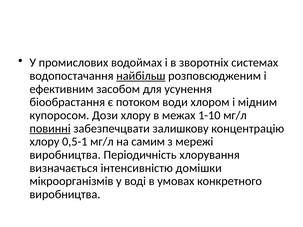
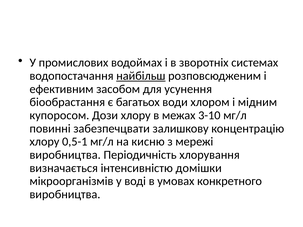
потоком: потоком -> багатьох (138, 102)
1-10: 1-10 -> 3-10 (209, 115)
повинні underline: present -> none (50, 129)
самим: самим -> кисню (148, 142)
